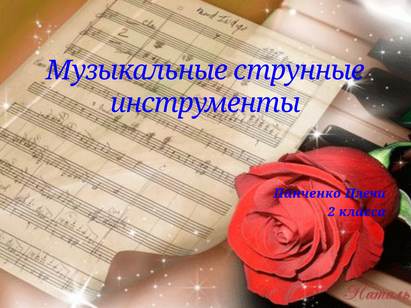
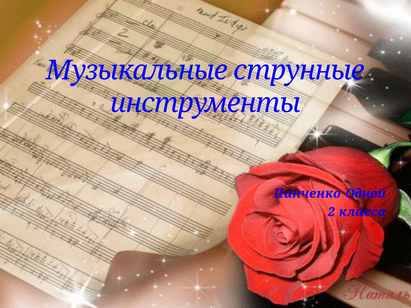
Плечи: Плечи -> Одной (365, 194)
